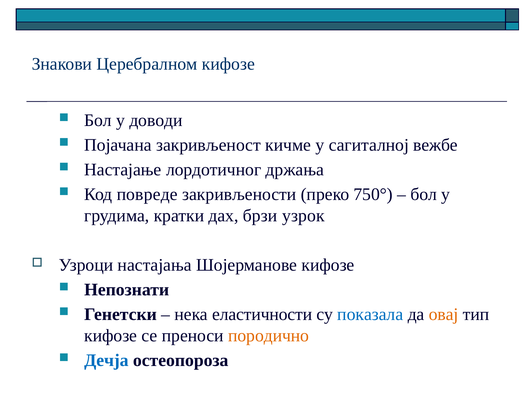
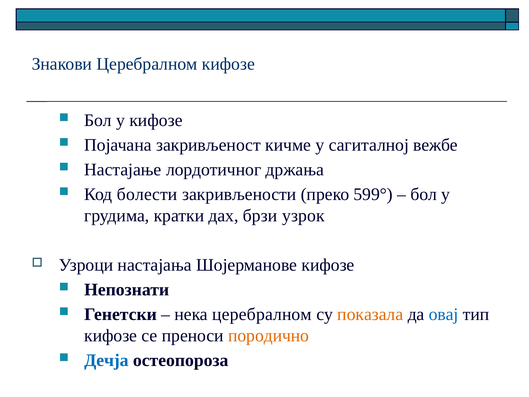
у доводи: доводи -> кифозе (156, 120)
повреде: повреде -> болести (147, 194)
750°: 750° -> 599° (373, 194)
нека еластичности: еластичности -> церебралном (262, 314)
показала colour: blue -> orange (370, 314)
овај colour: orange -> blue (444, 314)
